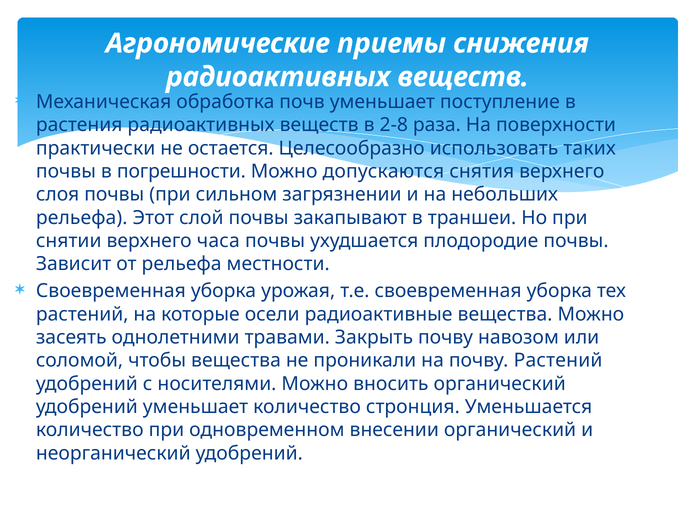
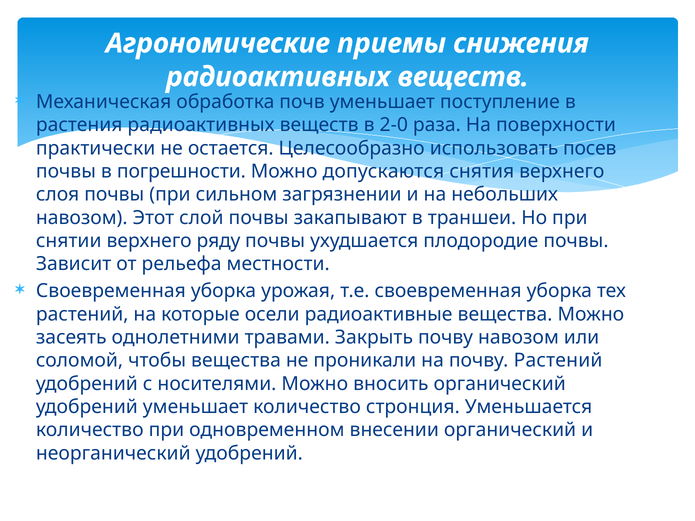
2-8: 2-8 -> 2-0 (394, 125)
таких: таких -> посев (590, 148)
рельефа: рельефа -> навозом (82, 218)
часа: часа -> ряду (219, 241)
